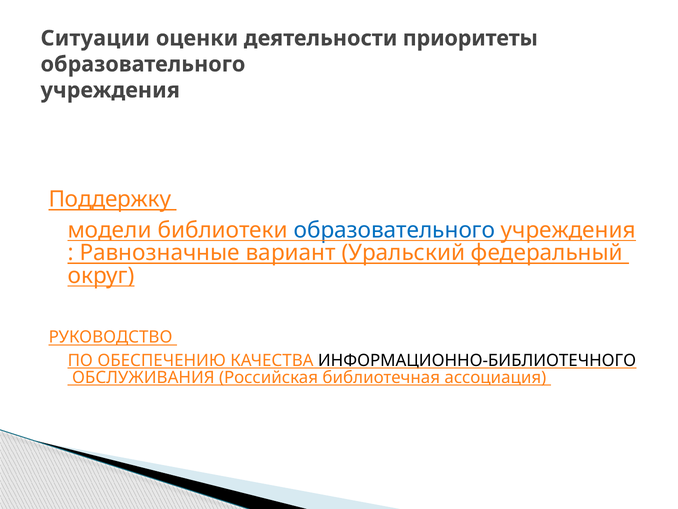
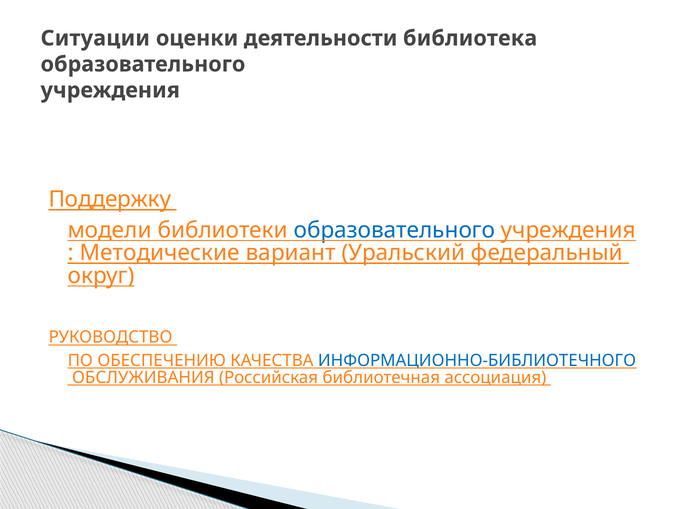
приоритеты: приоритеты -> библиотека (470, 38)
Равнозначные: Равнозначные -> Методические (160, 253)
ИНФОРМАЦИОННО-БИБЛИОТЕЧНОГО colour: black -> blue (477, 360)
